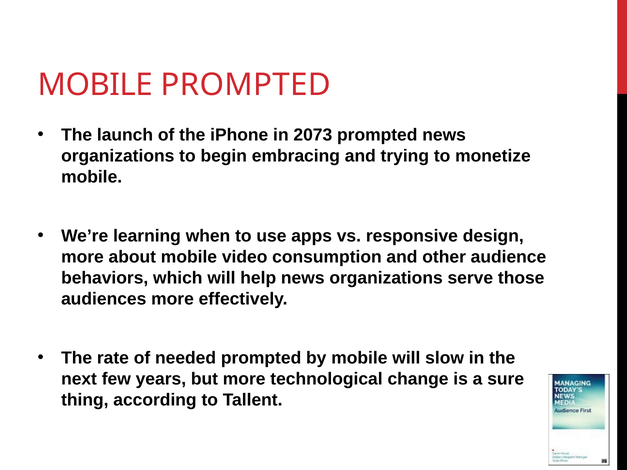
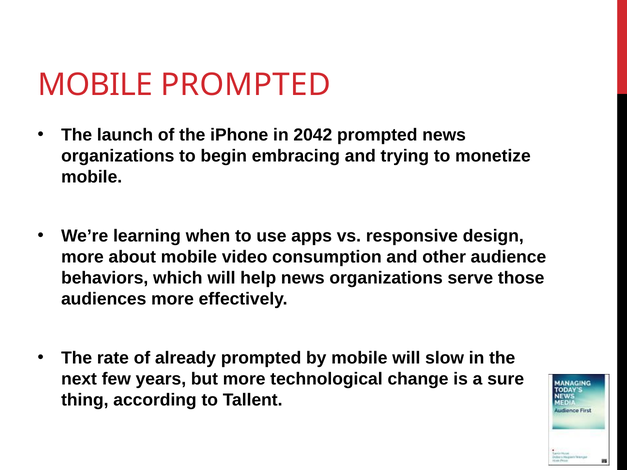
2073: 2073 -> 2042 (313, 135)
needed: needed -> already (186, 358)
